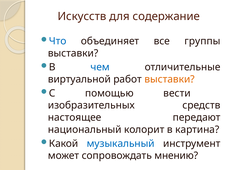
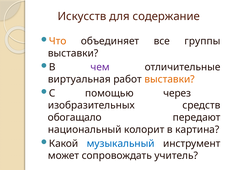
Что colour: blue -> orange (58, 41)
чем colour: blue -> purple (100, 67)
виртуальной: виртуальной -> виртуальная (79, 79)
вести: вести -> через (177, 93)
настоящее: настоящее -> обогащало (75, 118)
мнению: мнению -> учитель (176, 156)
